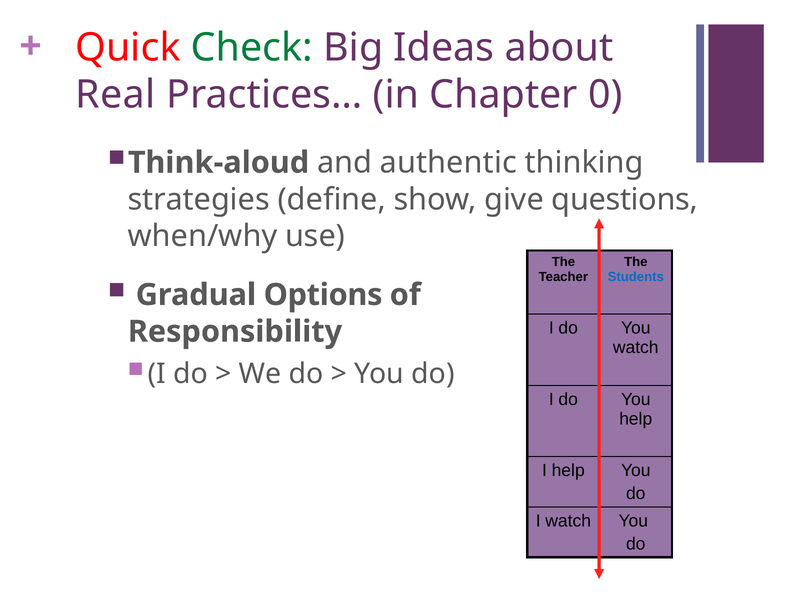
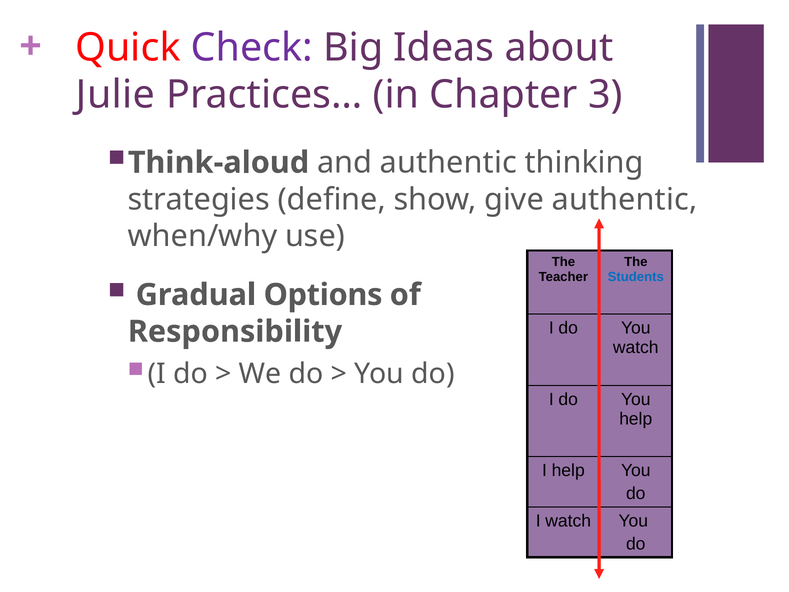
Check colour: green -> purple (252, 47)
Real: Real -> Julie (116, 95)
0: 0 -> 3 (605, 95)
give questions: questions -> authentic (625, 199)
